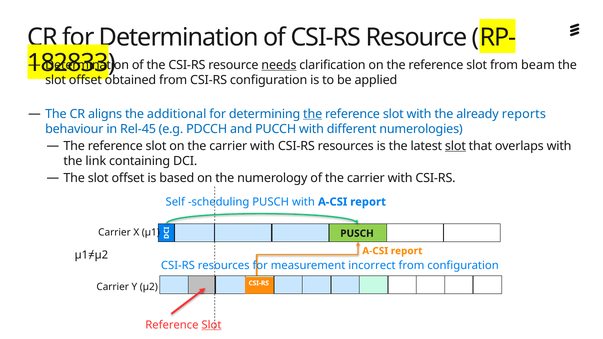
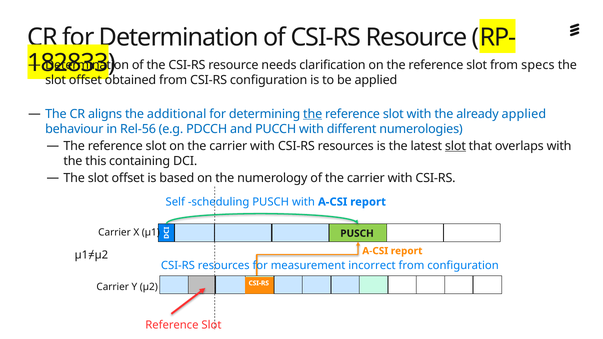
needs underline: present -> none (279, 65)
beam: beam -> specs (538, 65)
already reports: reports -> applied (524, 114)
Rel-45: Rel-45 -> Rel-56 (138, 129)
link: link -> this (96, 161)
Slot underline: present -> none (211, 325)
